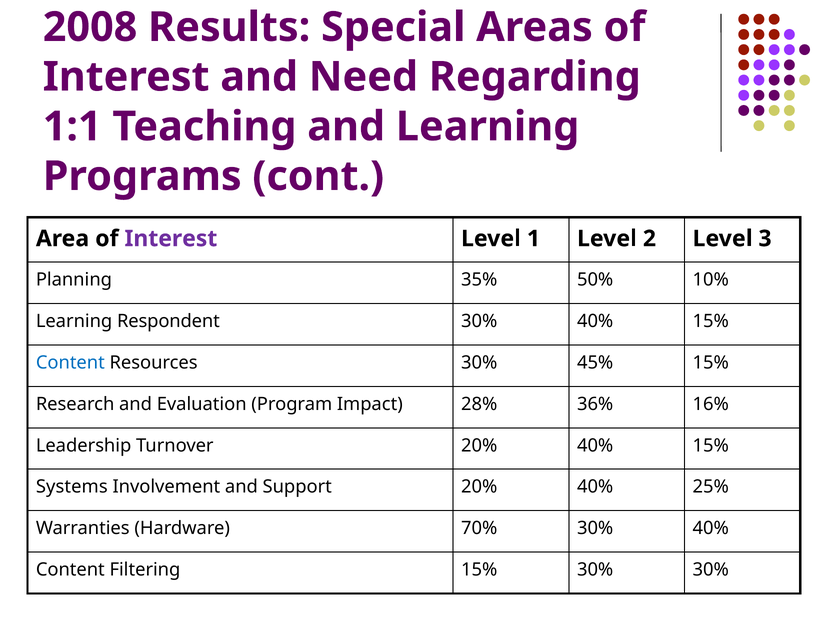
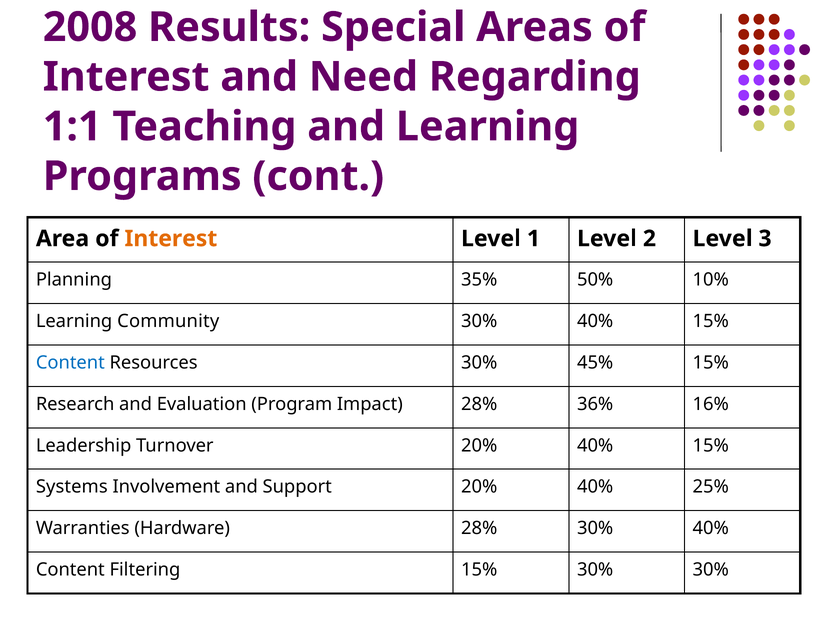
Interest colour: purple -> orange (171, 239)
Respondent: Respondent -> Community (168, 321)
Hardware 70%: 70% -> 28% (479, 528)
